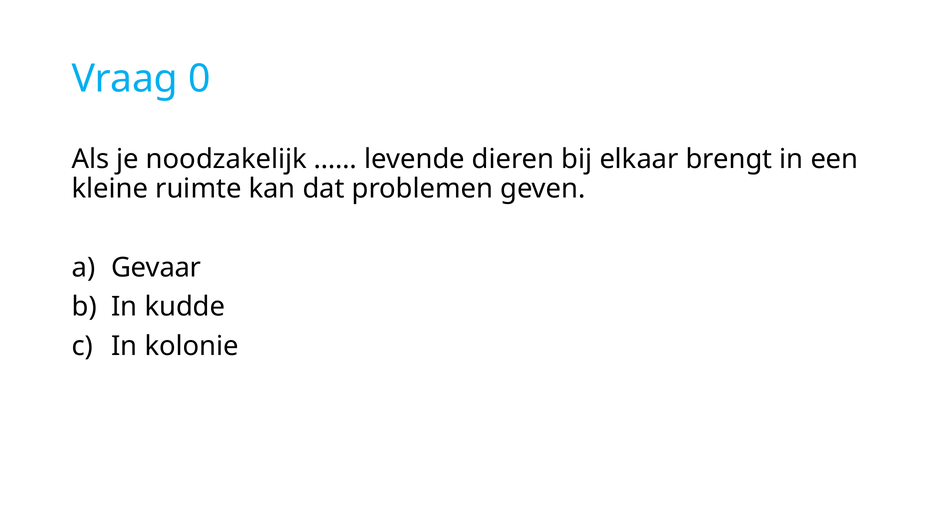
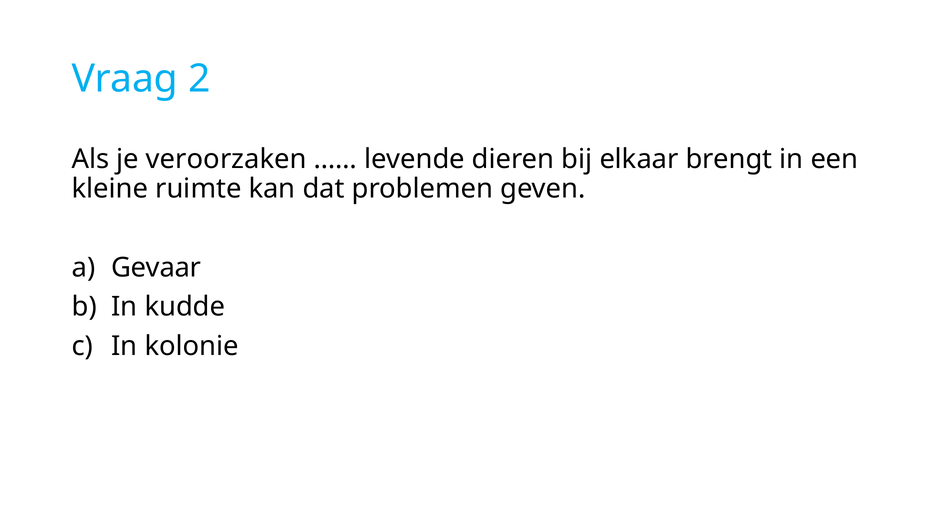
0: 0 -> 2 (199, 79)
noodzakelijk: noodzakelijk -> veroorzaken (226, 159)
